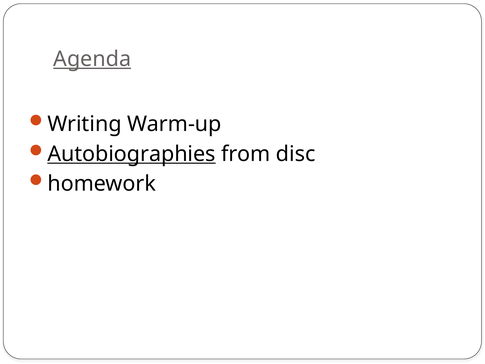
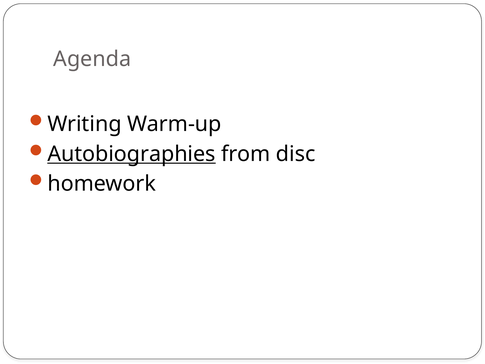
Agenda underline: present -> none (92, 59)
